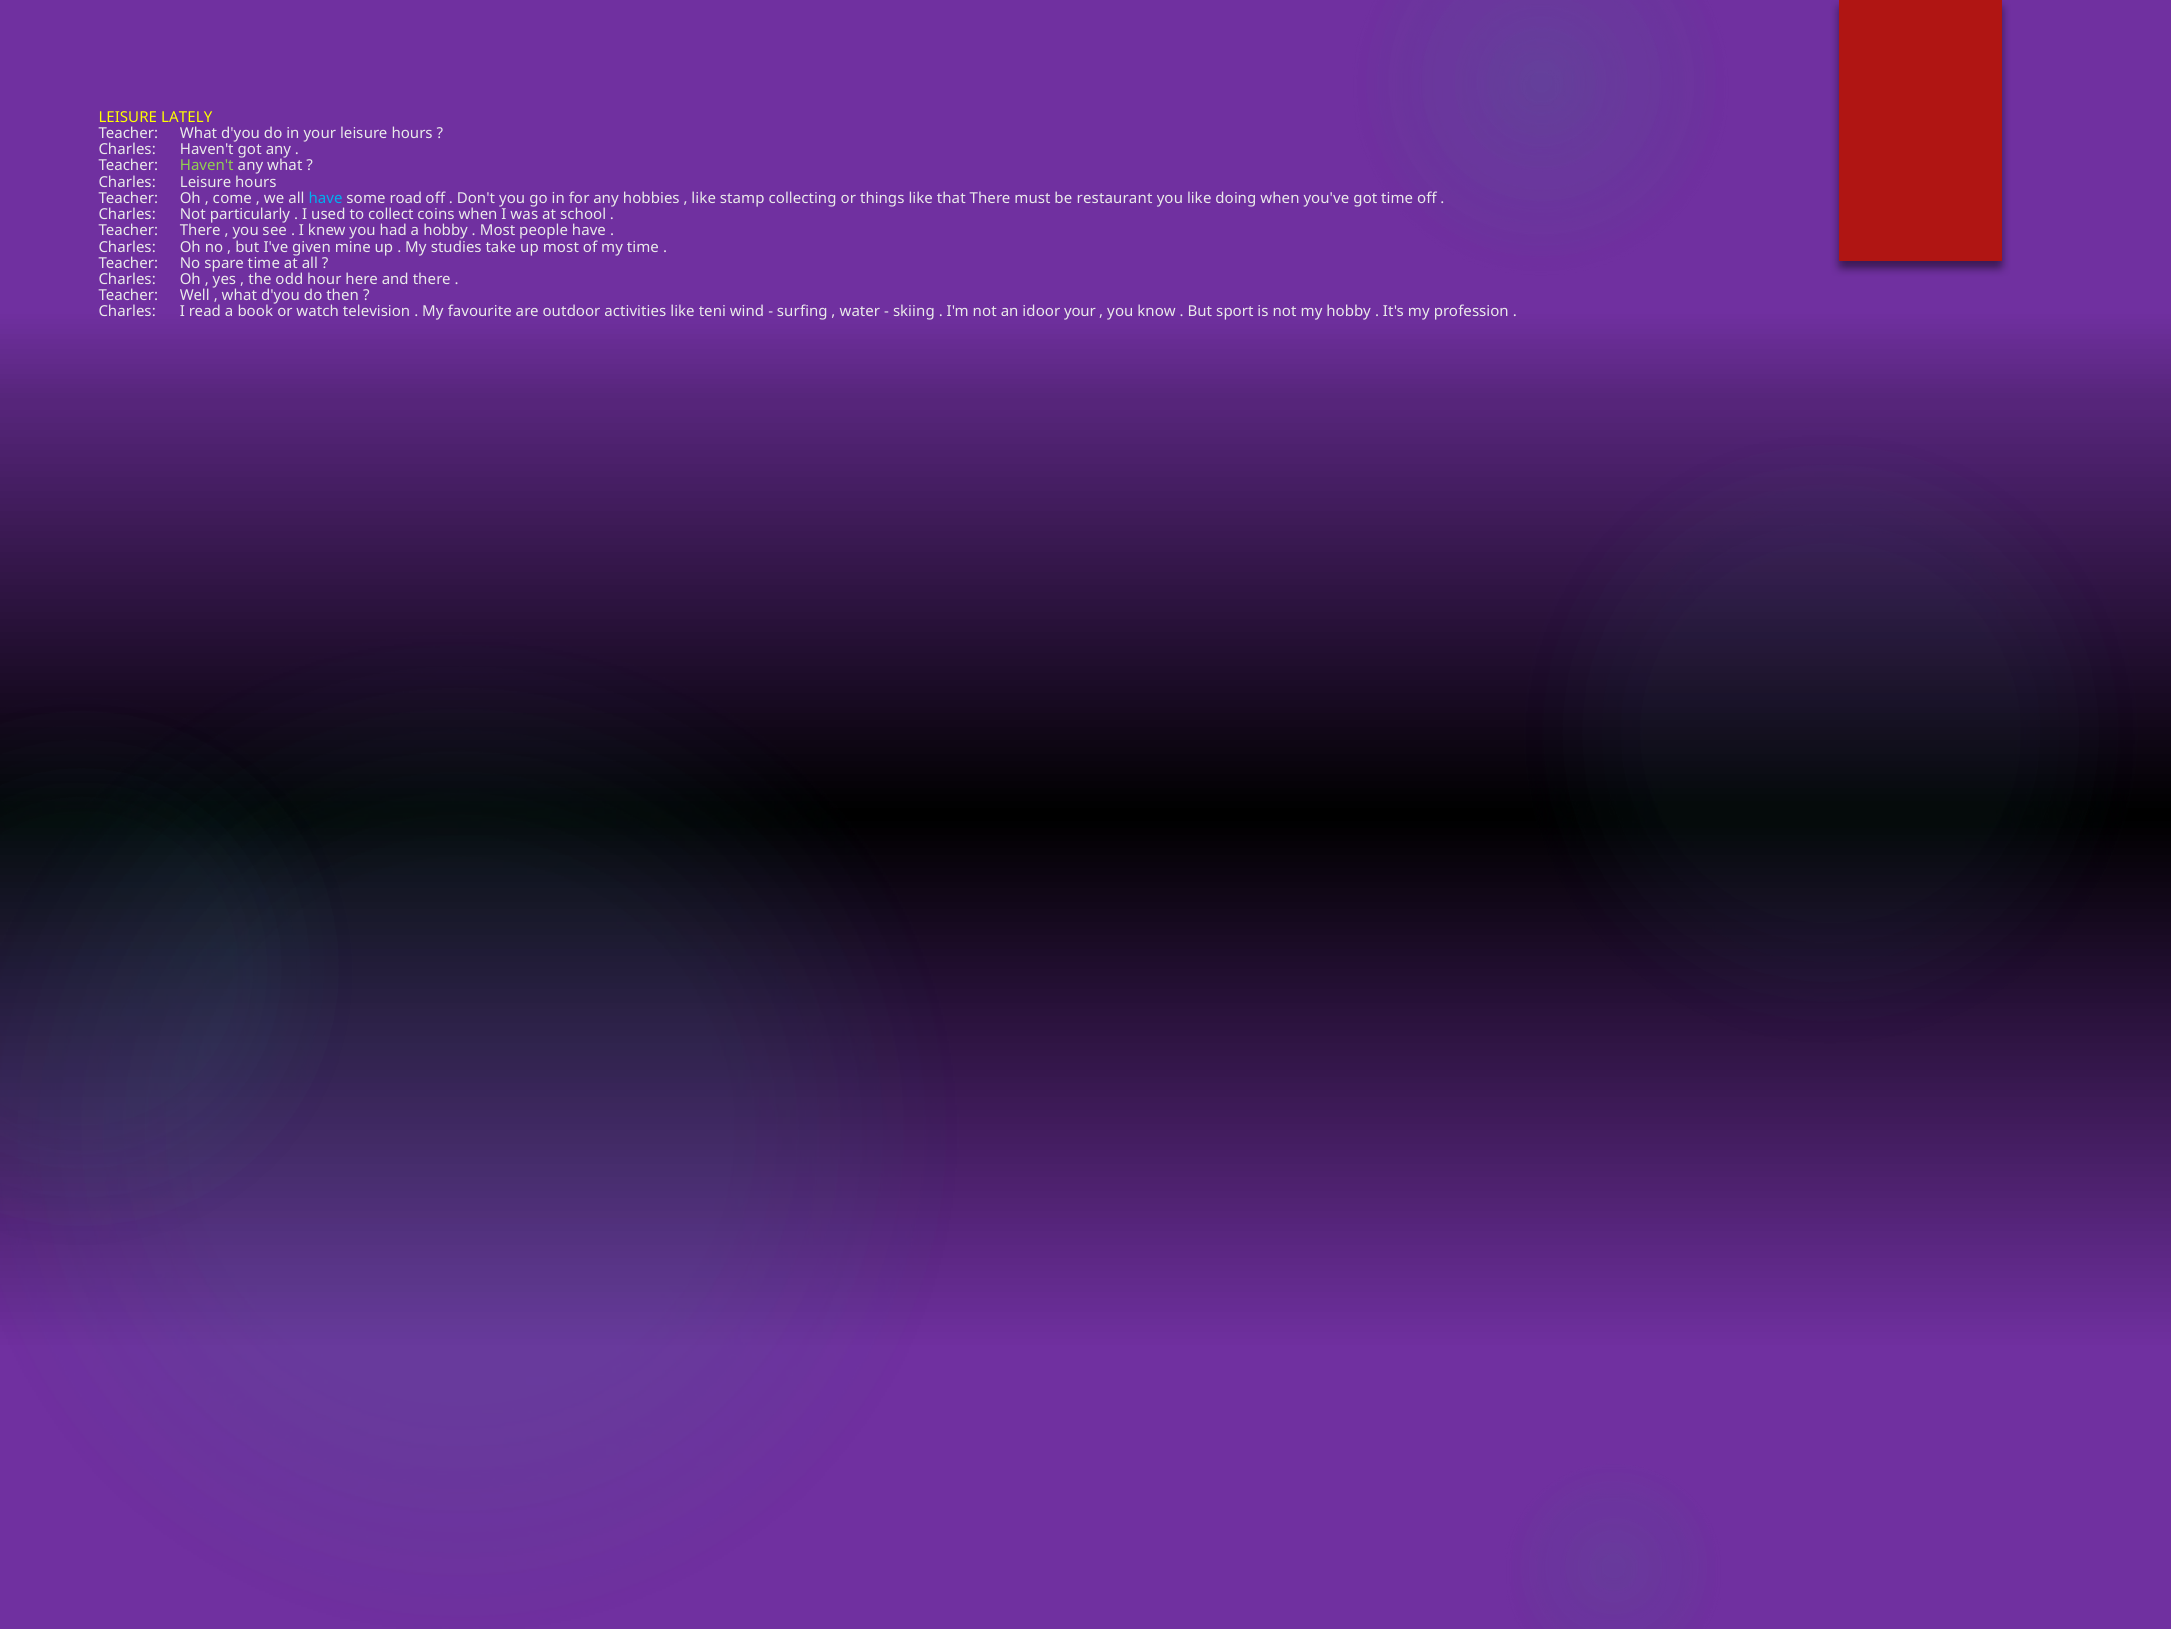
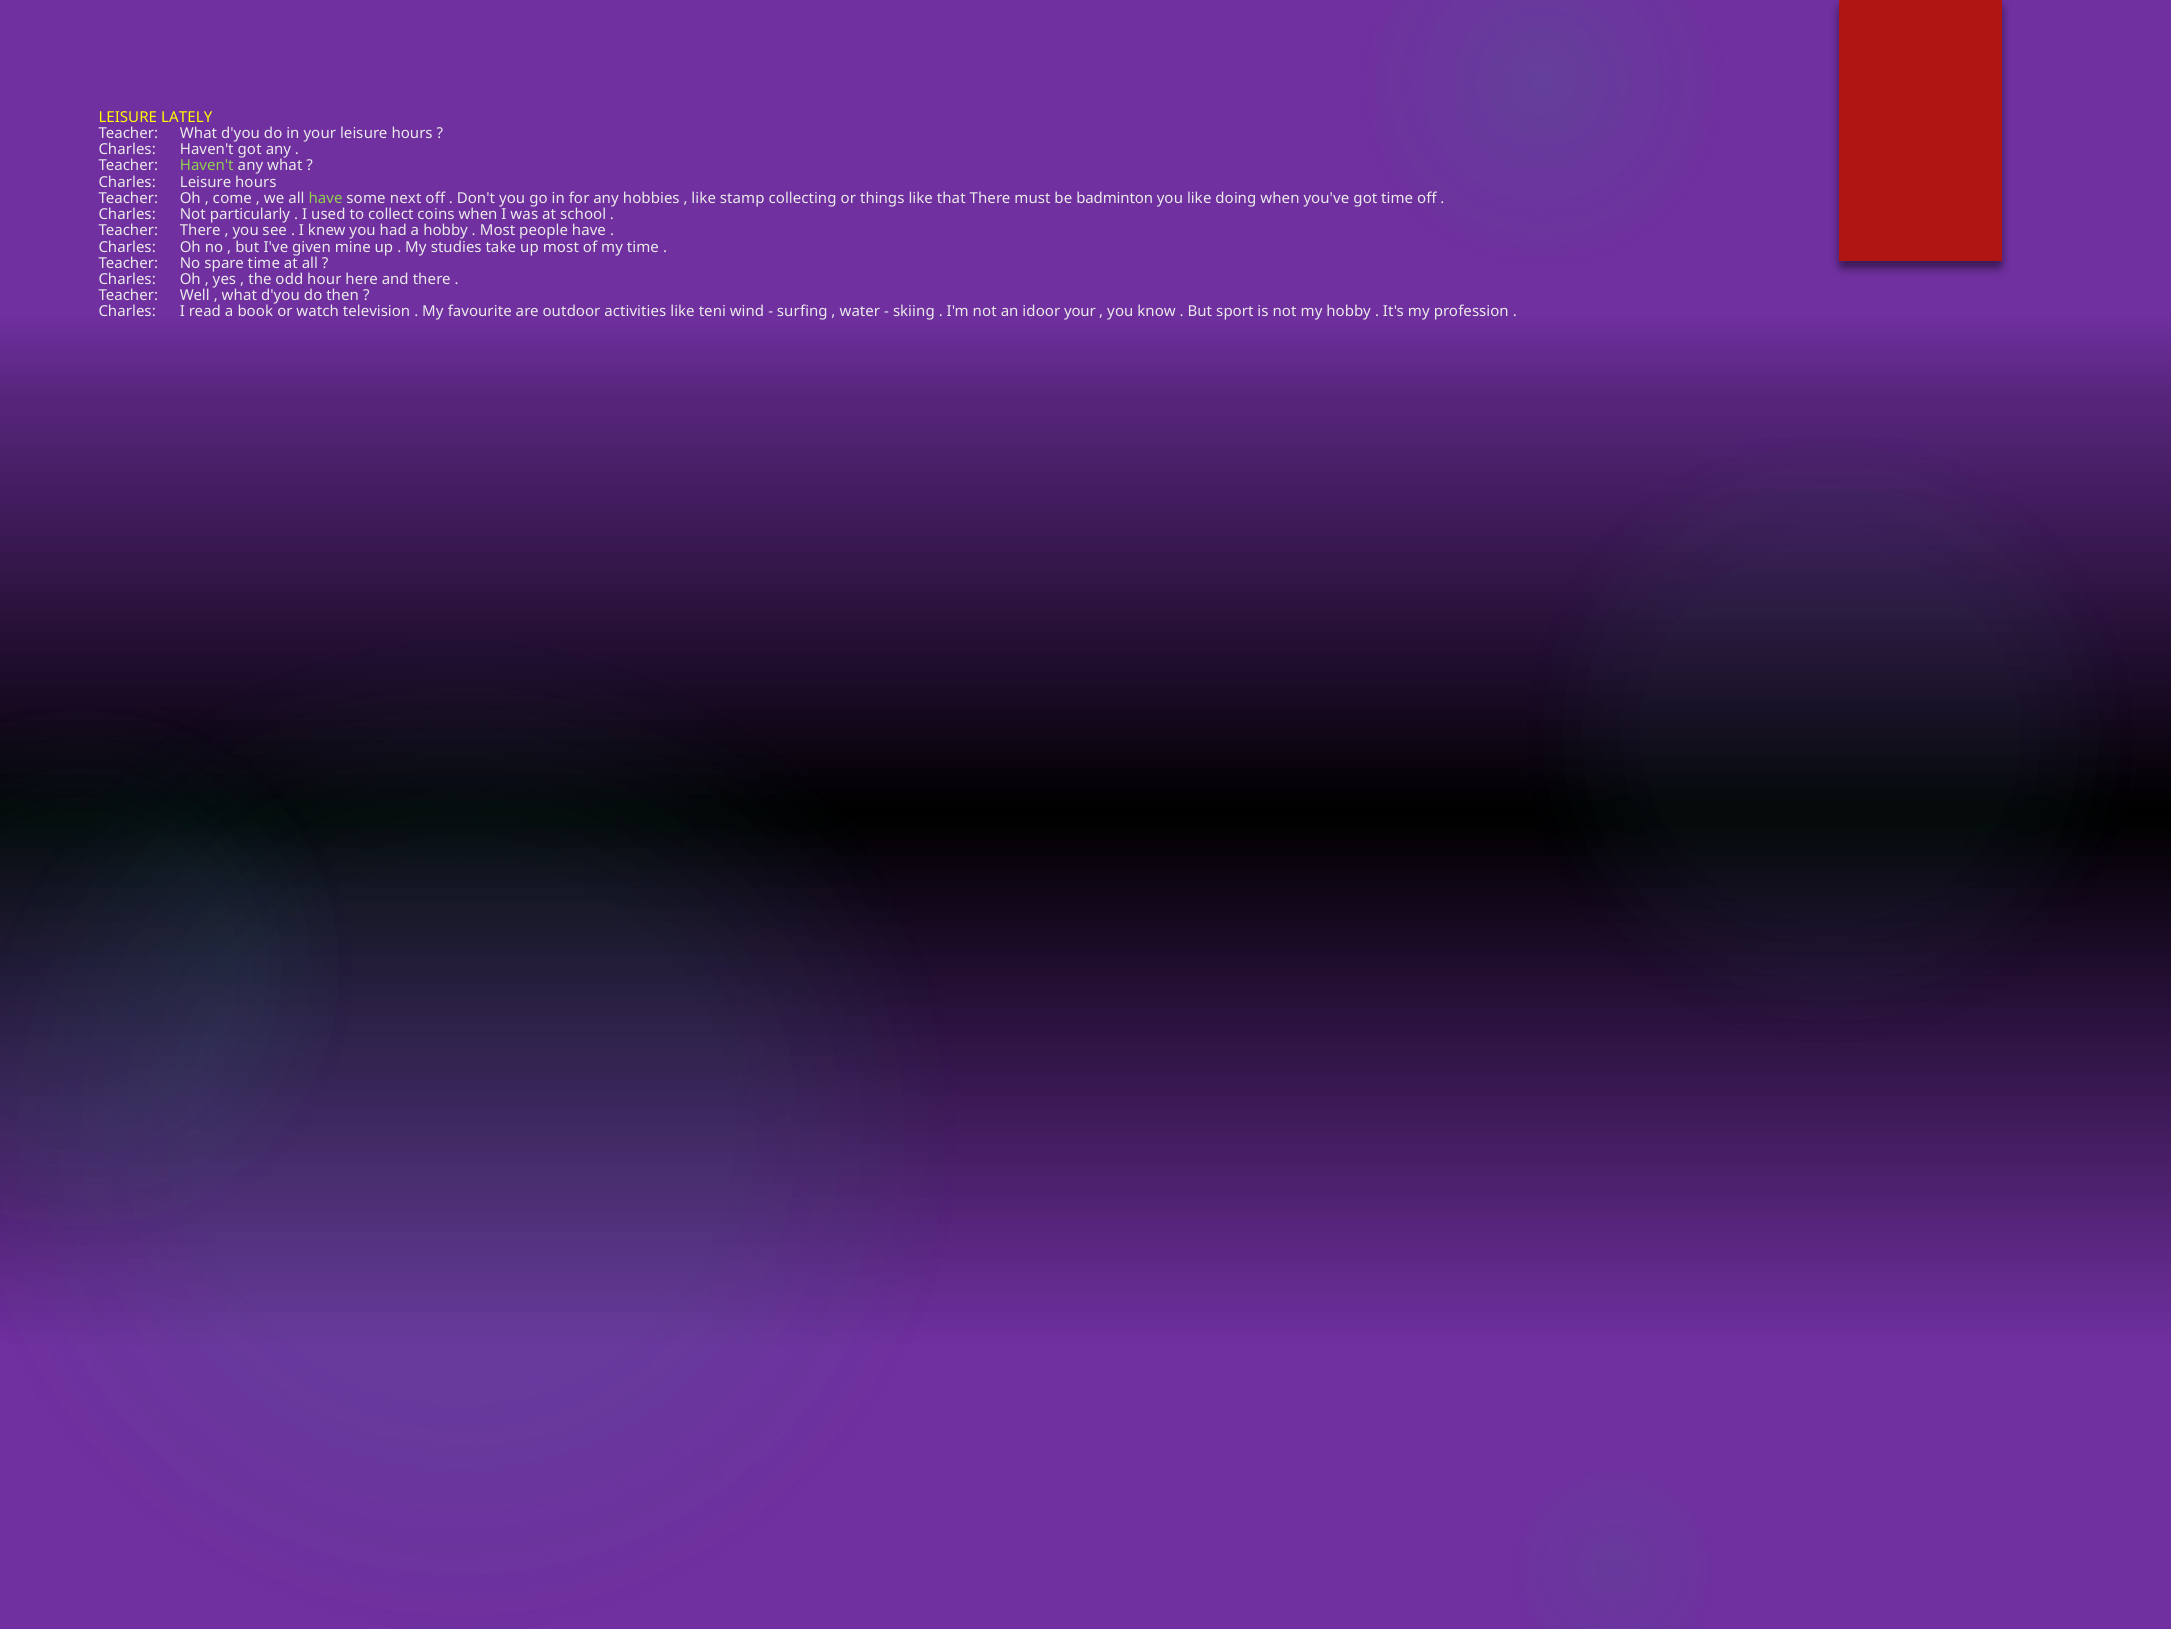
have colour: light blue -> light green (326, 198)
road: road -> next (406, 198)
restaurant: restaurant -> badminton (1115, 198)
